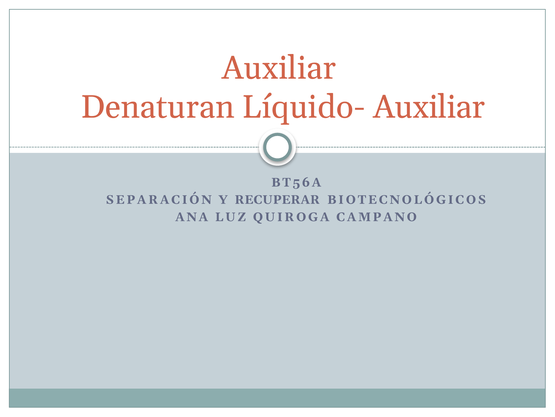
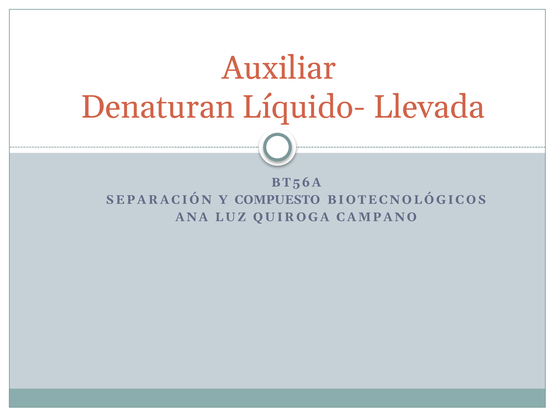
Líquido- Auxiliar: Auxiliar -> Llevada (429, 107)
RECUPERAR: RECUPERAR -> COMPUESTO (277, 199)
